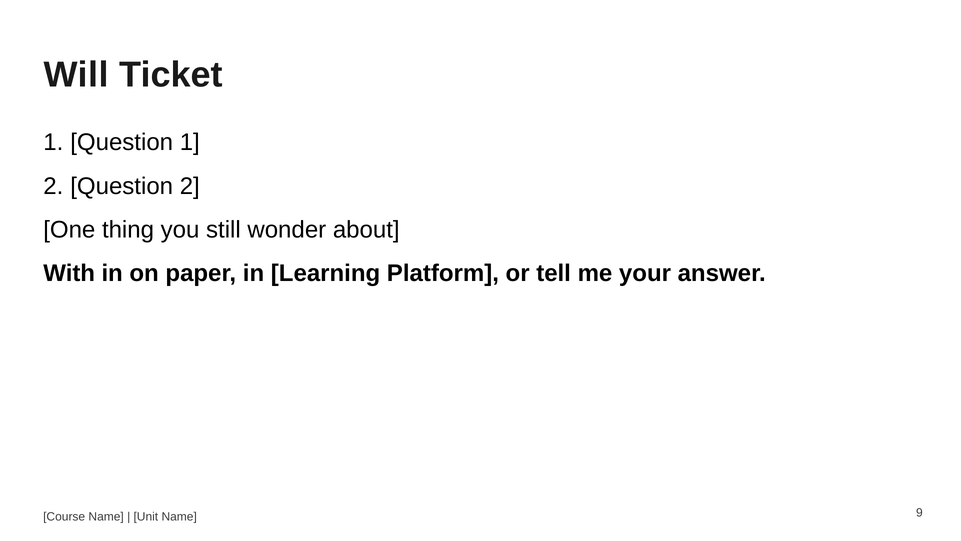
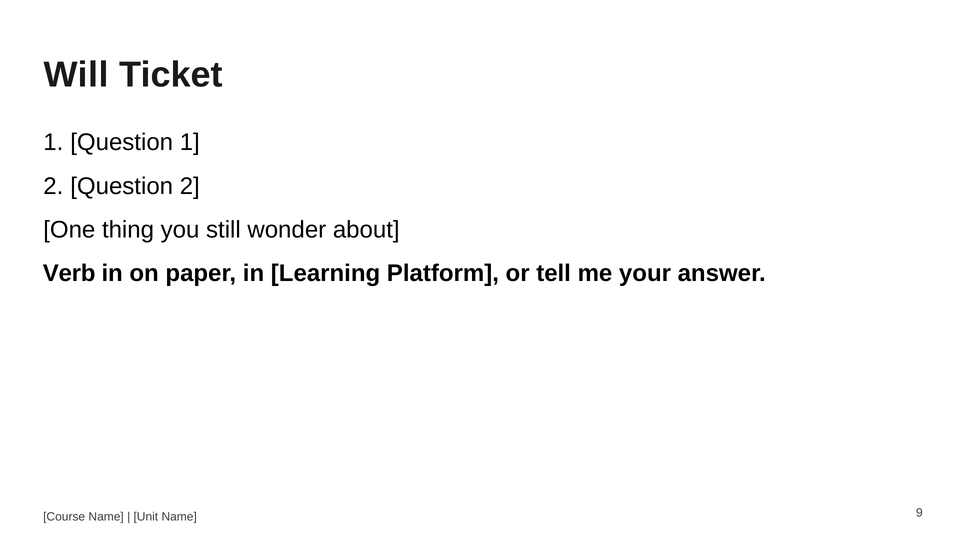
With: With -> Verb (69, 273)
